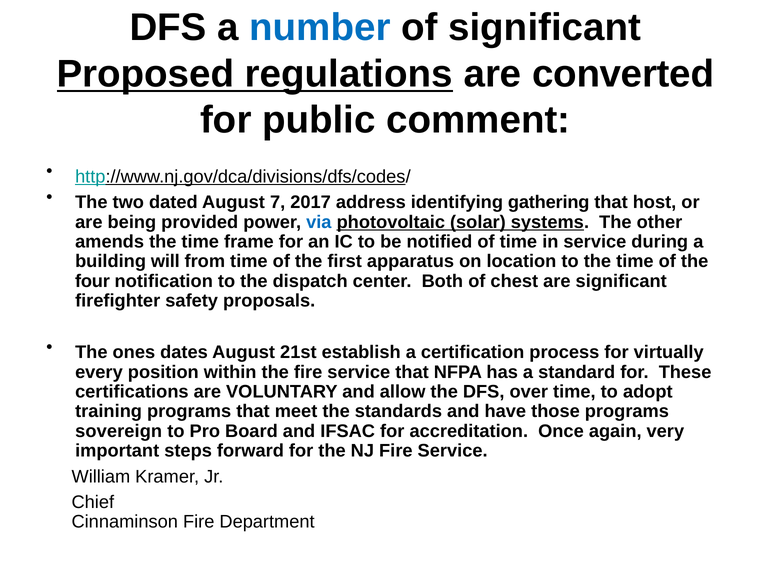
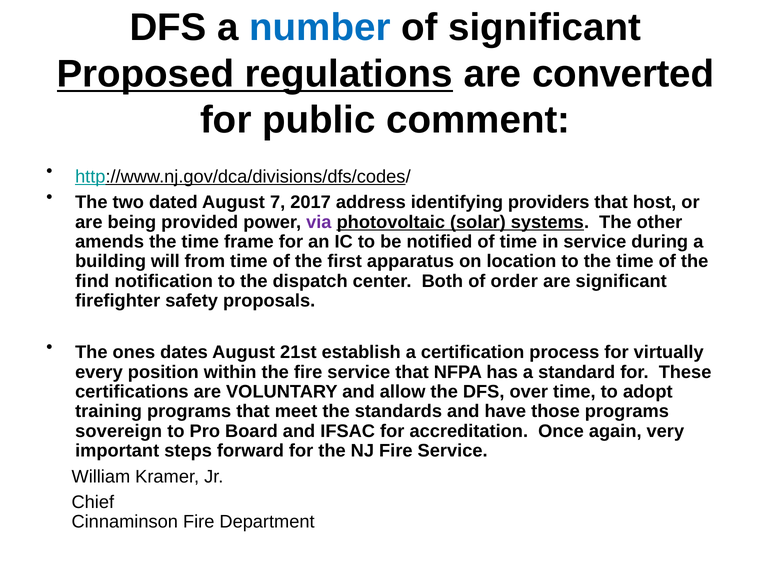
gathering: gathering -> providers (549, 203)
via colour: blue -> purple (319, 222)
four: four -> find (92, 281)
chest: chest -> order (514, 281)
